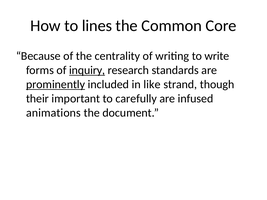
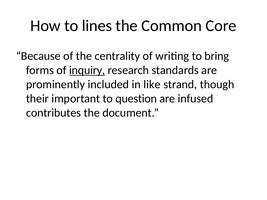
write: write -> bring (217, 56)
prominently underline: present -> none (56, 84)
carefully: carefully -> question (136, 99)
animations: animations -> contributes (54, 113)
